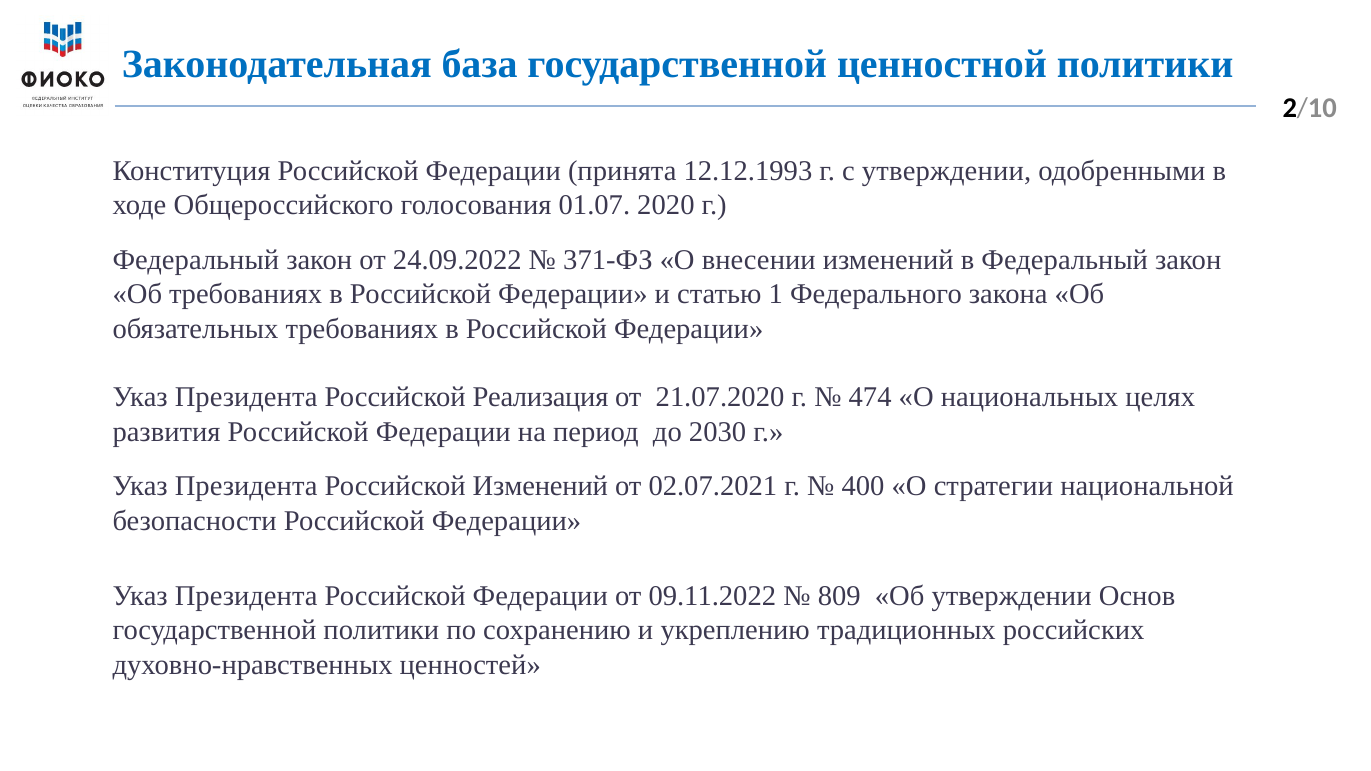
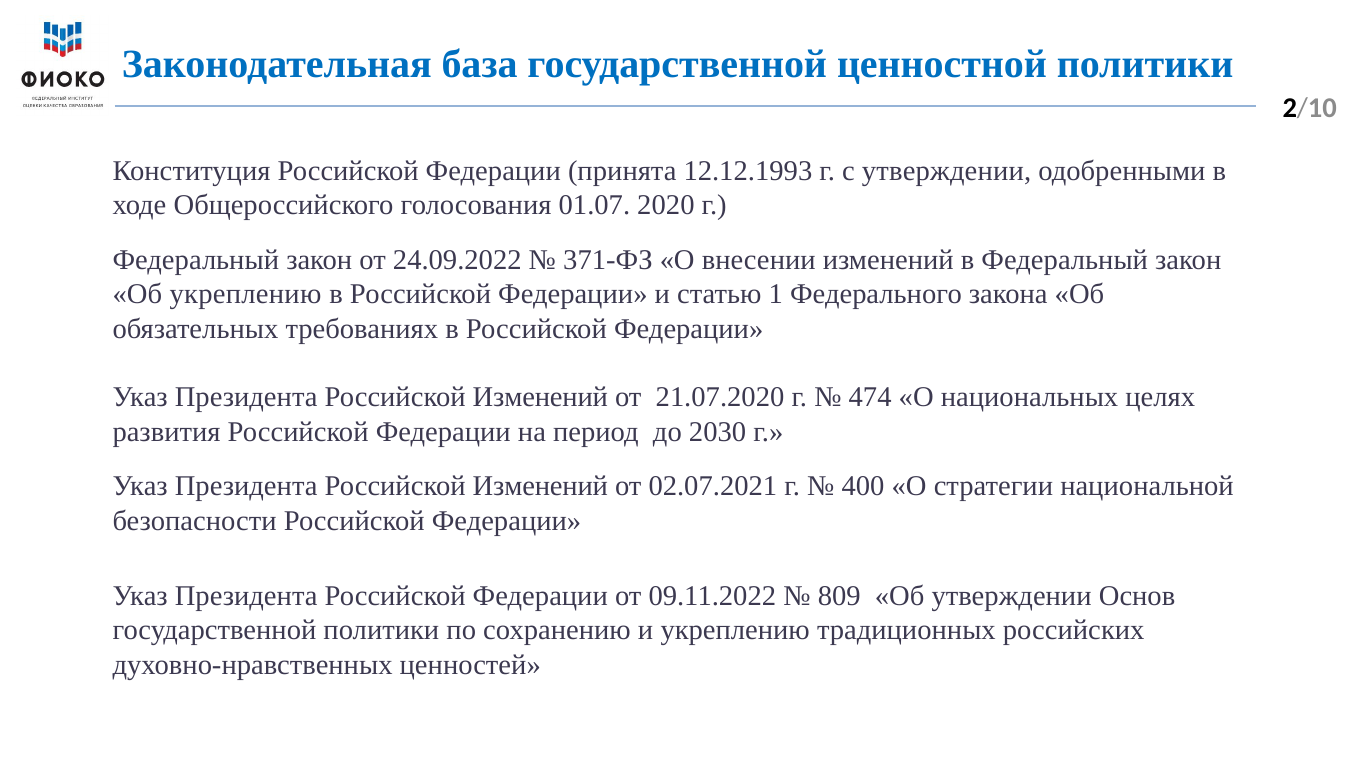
Об требованиях: требованиях -> укреплению (246, 295)
Реализация: Реализация -> Изменений (540, 397)
